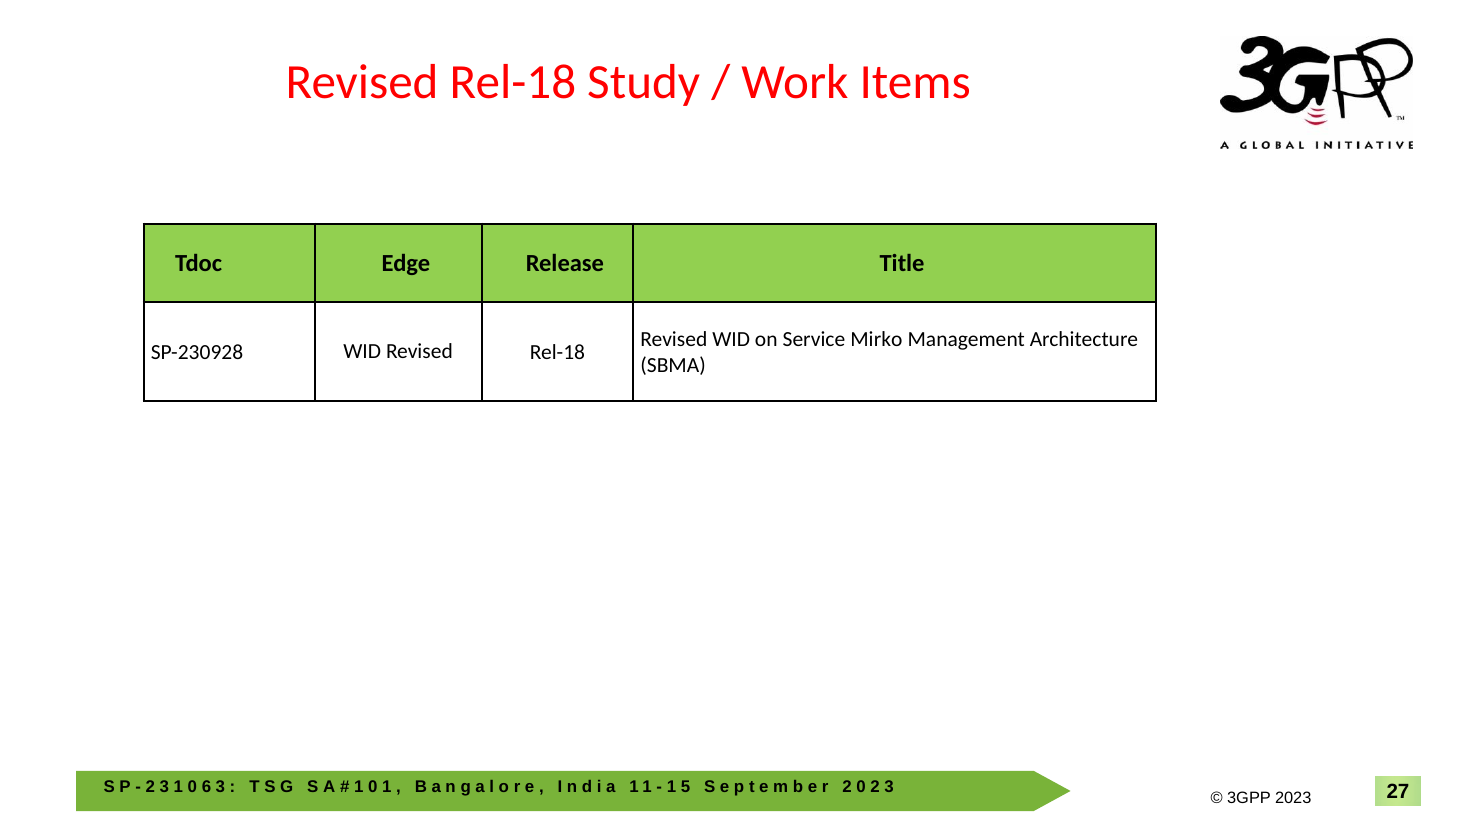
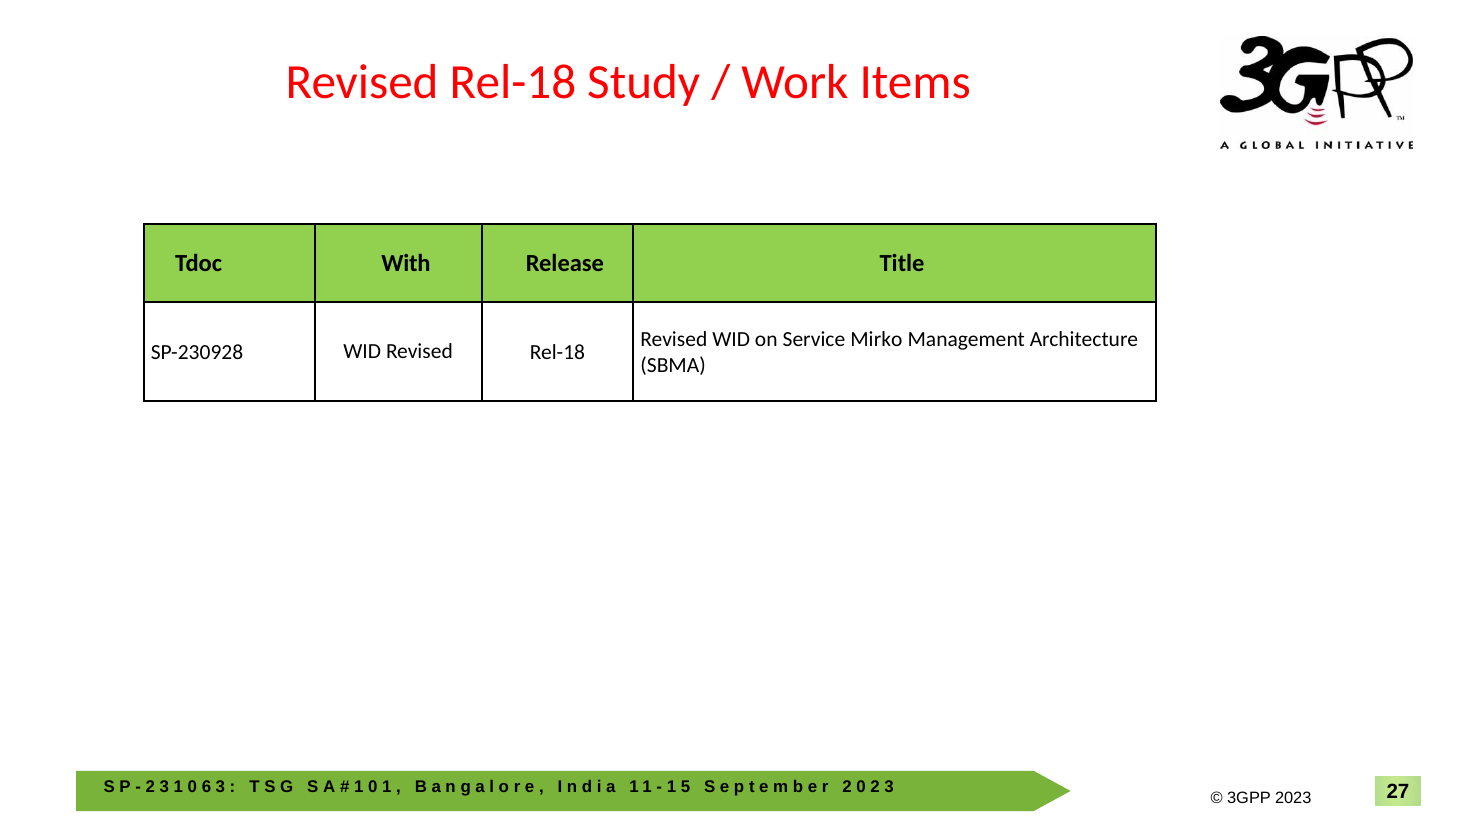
Edge: Edge -> With (406, 263)
